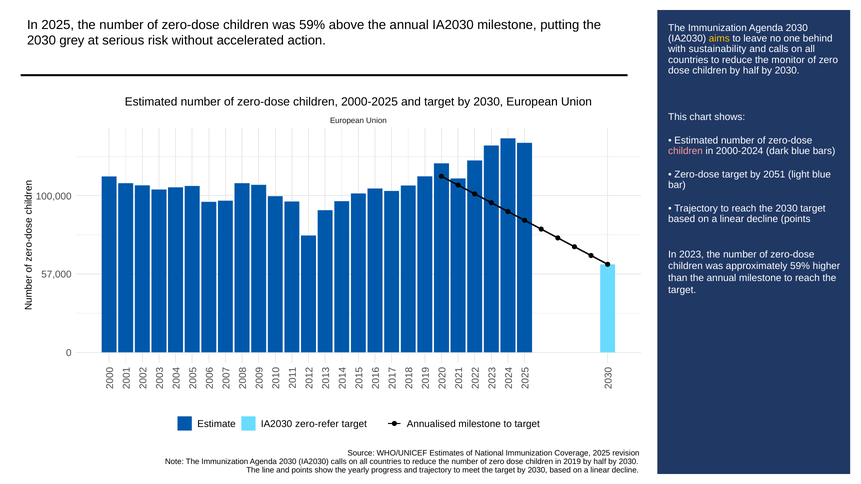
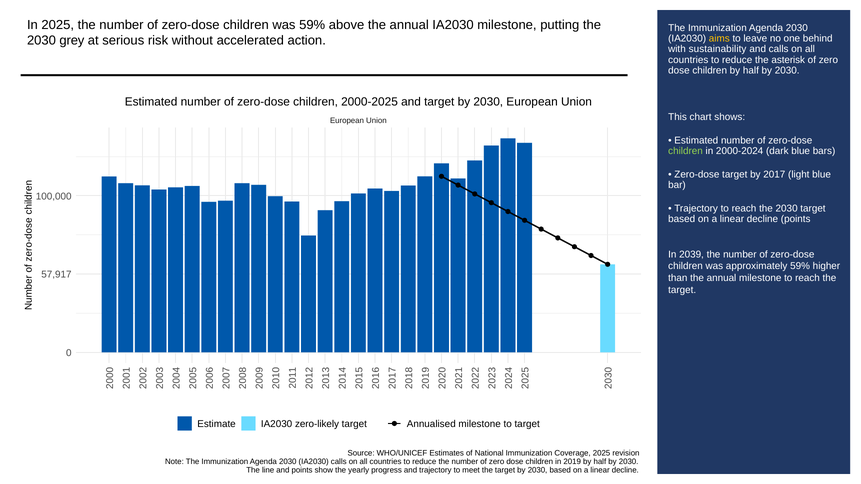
monitor: monitor -> asterisk (788, 60)
children colour: pink -> light green (686, 151)
2051: 2051 -> 2017 (774, 175)
2023: 2023 -> 2039 (692, 255)
57,000: 57,000 -> 57,917 (56, 275)
zero-refer: zero-refer -> zero-likely (317, 424)
